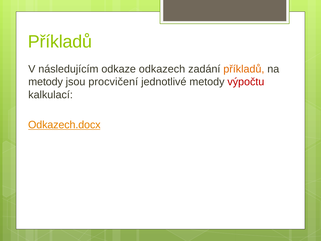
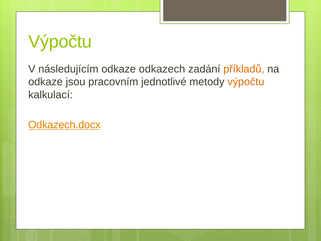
Příkladů: Příkladů -> Výpočtu (60, 42)
metody: metody -> odkaze (46, 82)
procvičení: procvičení -> pracovním (113, 82)
výpočtu colour: red -> orange (246, 82)
